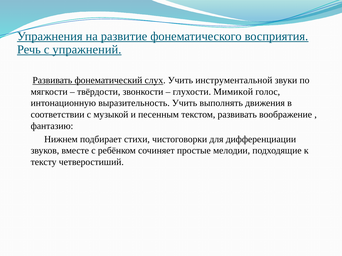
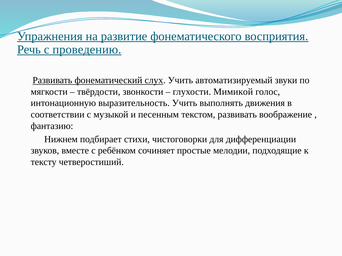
упражнений: упражнений -> проведению (87, 50)
инструментальной: инструментальной -> автоматизируемый (234, 80)
